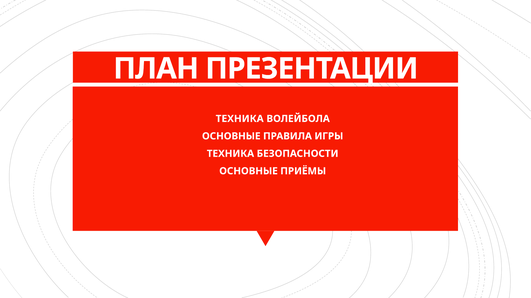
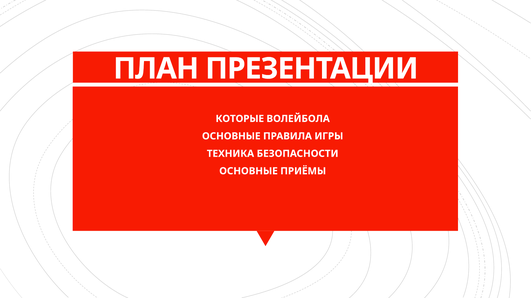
ТЕХНИКА: ТЕХНИКА -> КОТОРЫЕ (240, 119)
